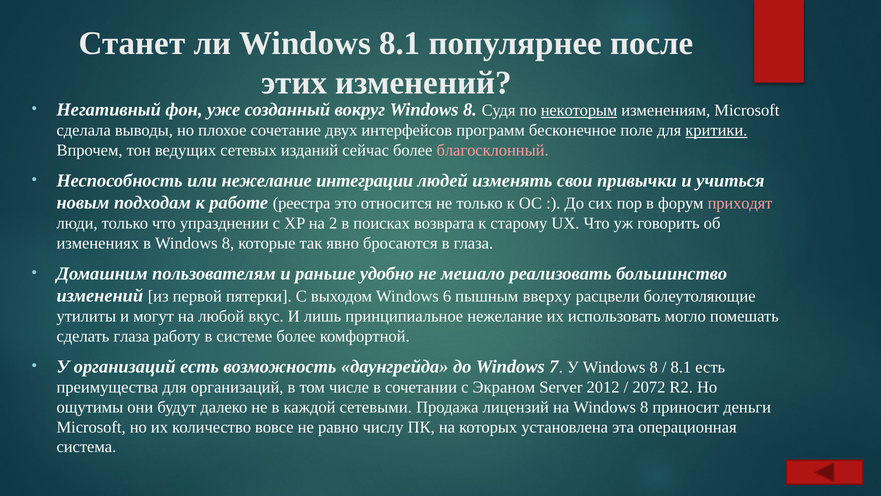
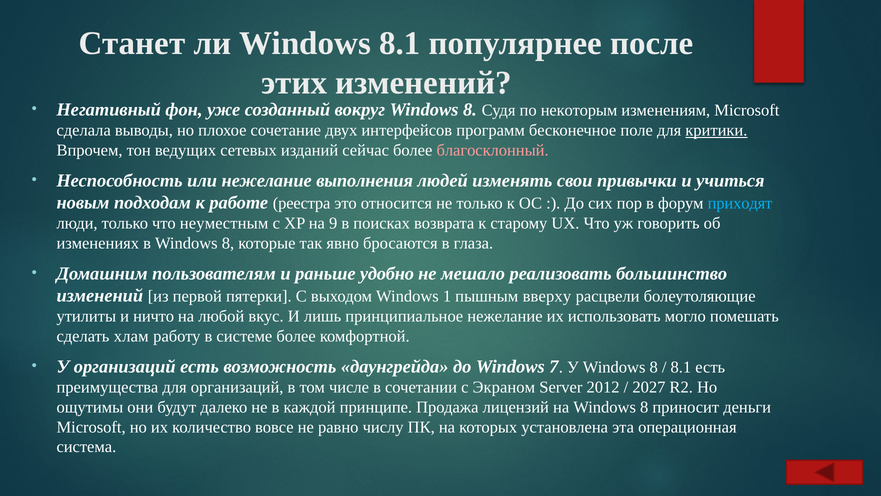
некоторым underline: present -> none (579, 110)
интеграции: интеграции -> выполнения (365, 180)
приходят colour: pink -> light blue (740, 203)
упразднении: упразднении -> неуместным (224, 223)
2: 2 -> 9 (333, 223)
6: 6 -> 1 (447, 296)
могут: могут -> ничто (154, 316)
сделать глаза: глаза -> хлам (131, 336)
2072: 2072 -> 2027 (649, 387)
сетевыми: сетевыми -> принципе (376, 407)
